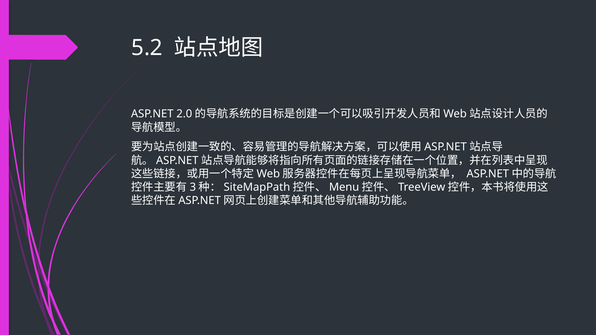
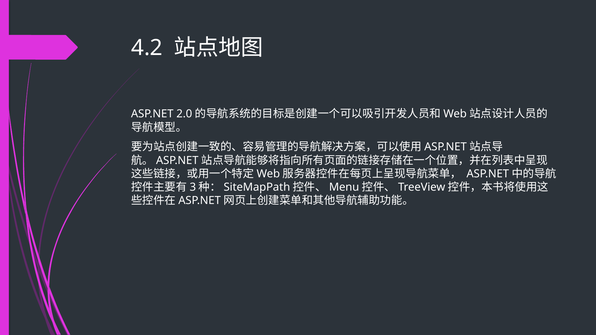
5.2: 5.2 -> 4.2 (147, 48)
